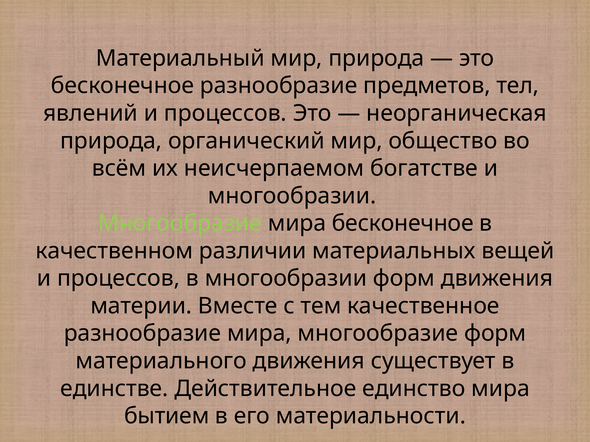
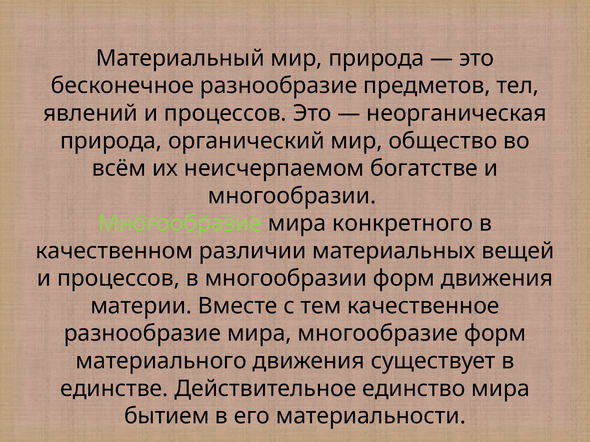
мира бесконечное: бесконечное -> конкретного (403, 224)
